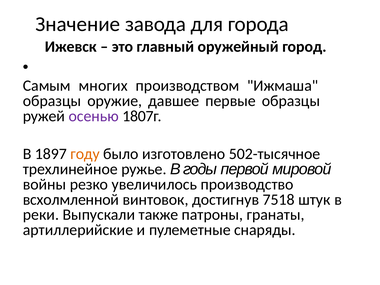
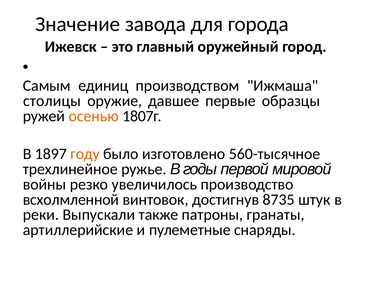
многих: многих -> единиц (103, 86)
образцы: образцы -> столицы (52, 101)
осенью colour: purple -> orange (94, 116)
502-тысячное: 502-тысячное -> 560-тысячное (275, 154)
7518: 7518 -> 8735 (279, 200)
